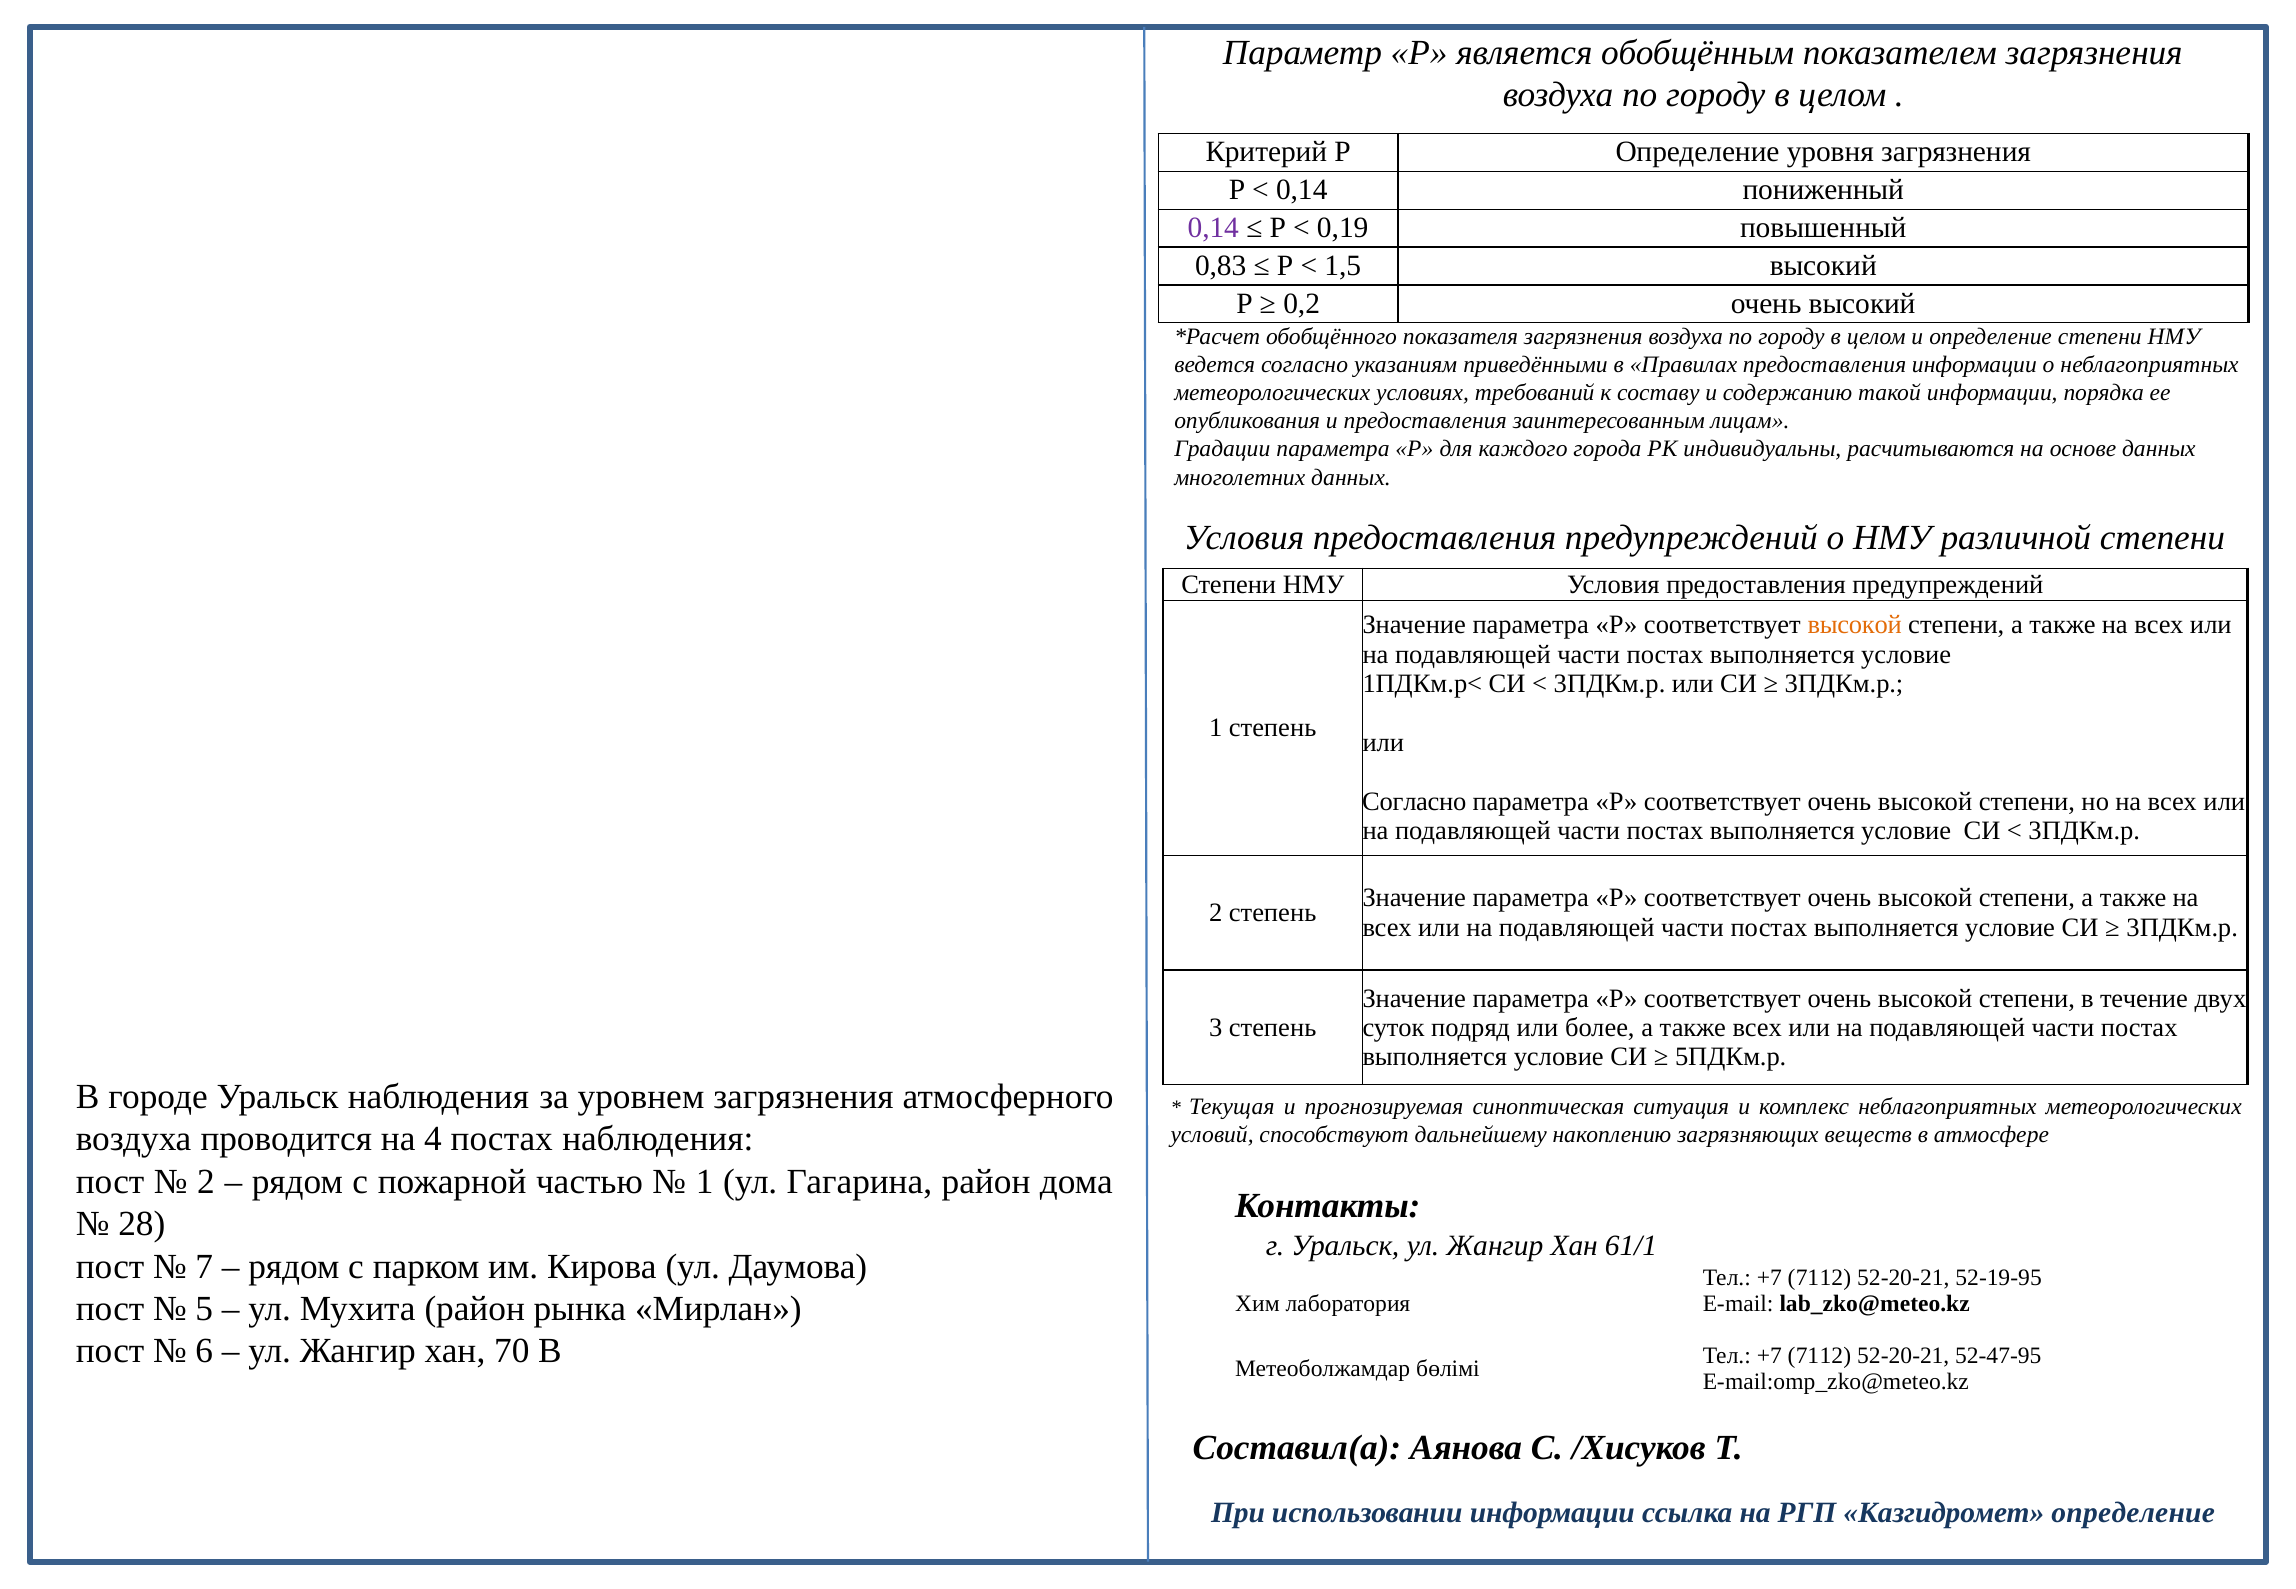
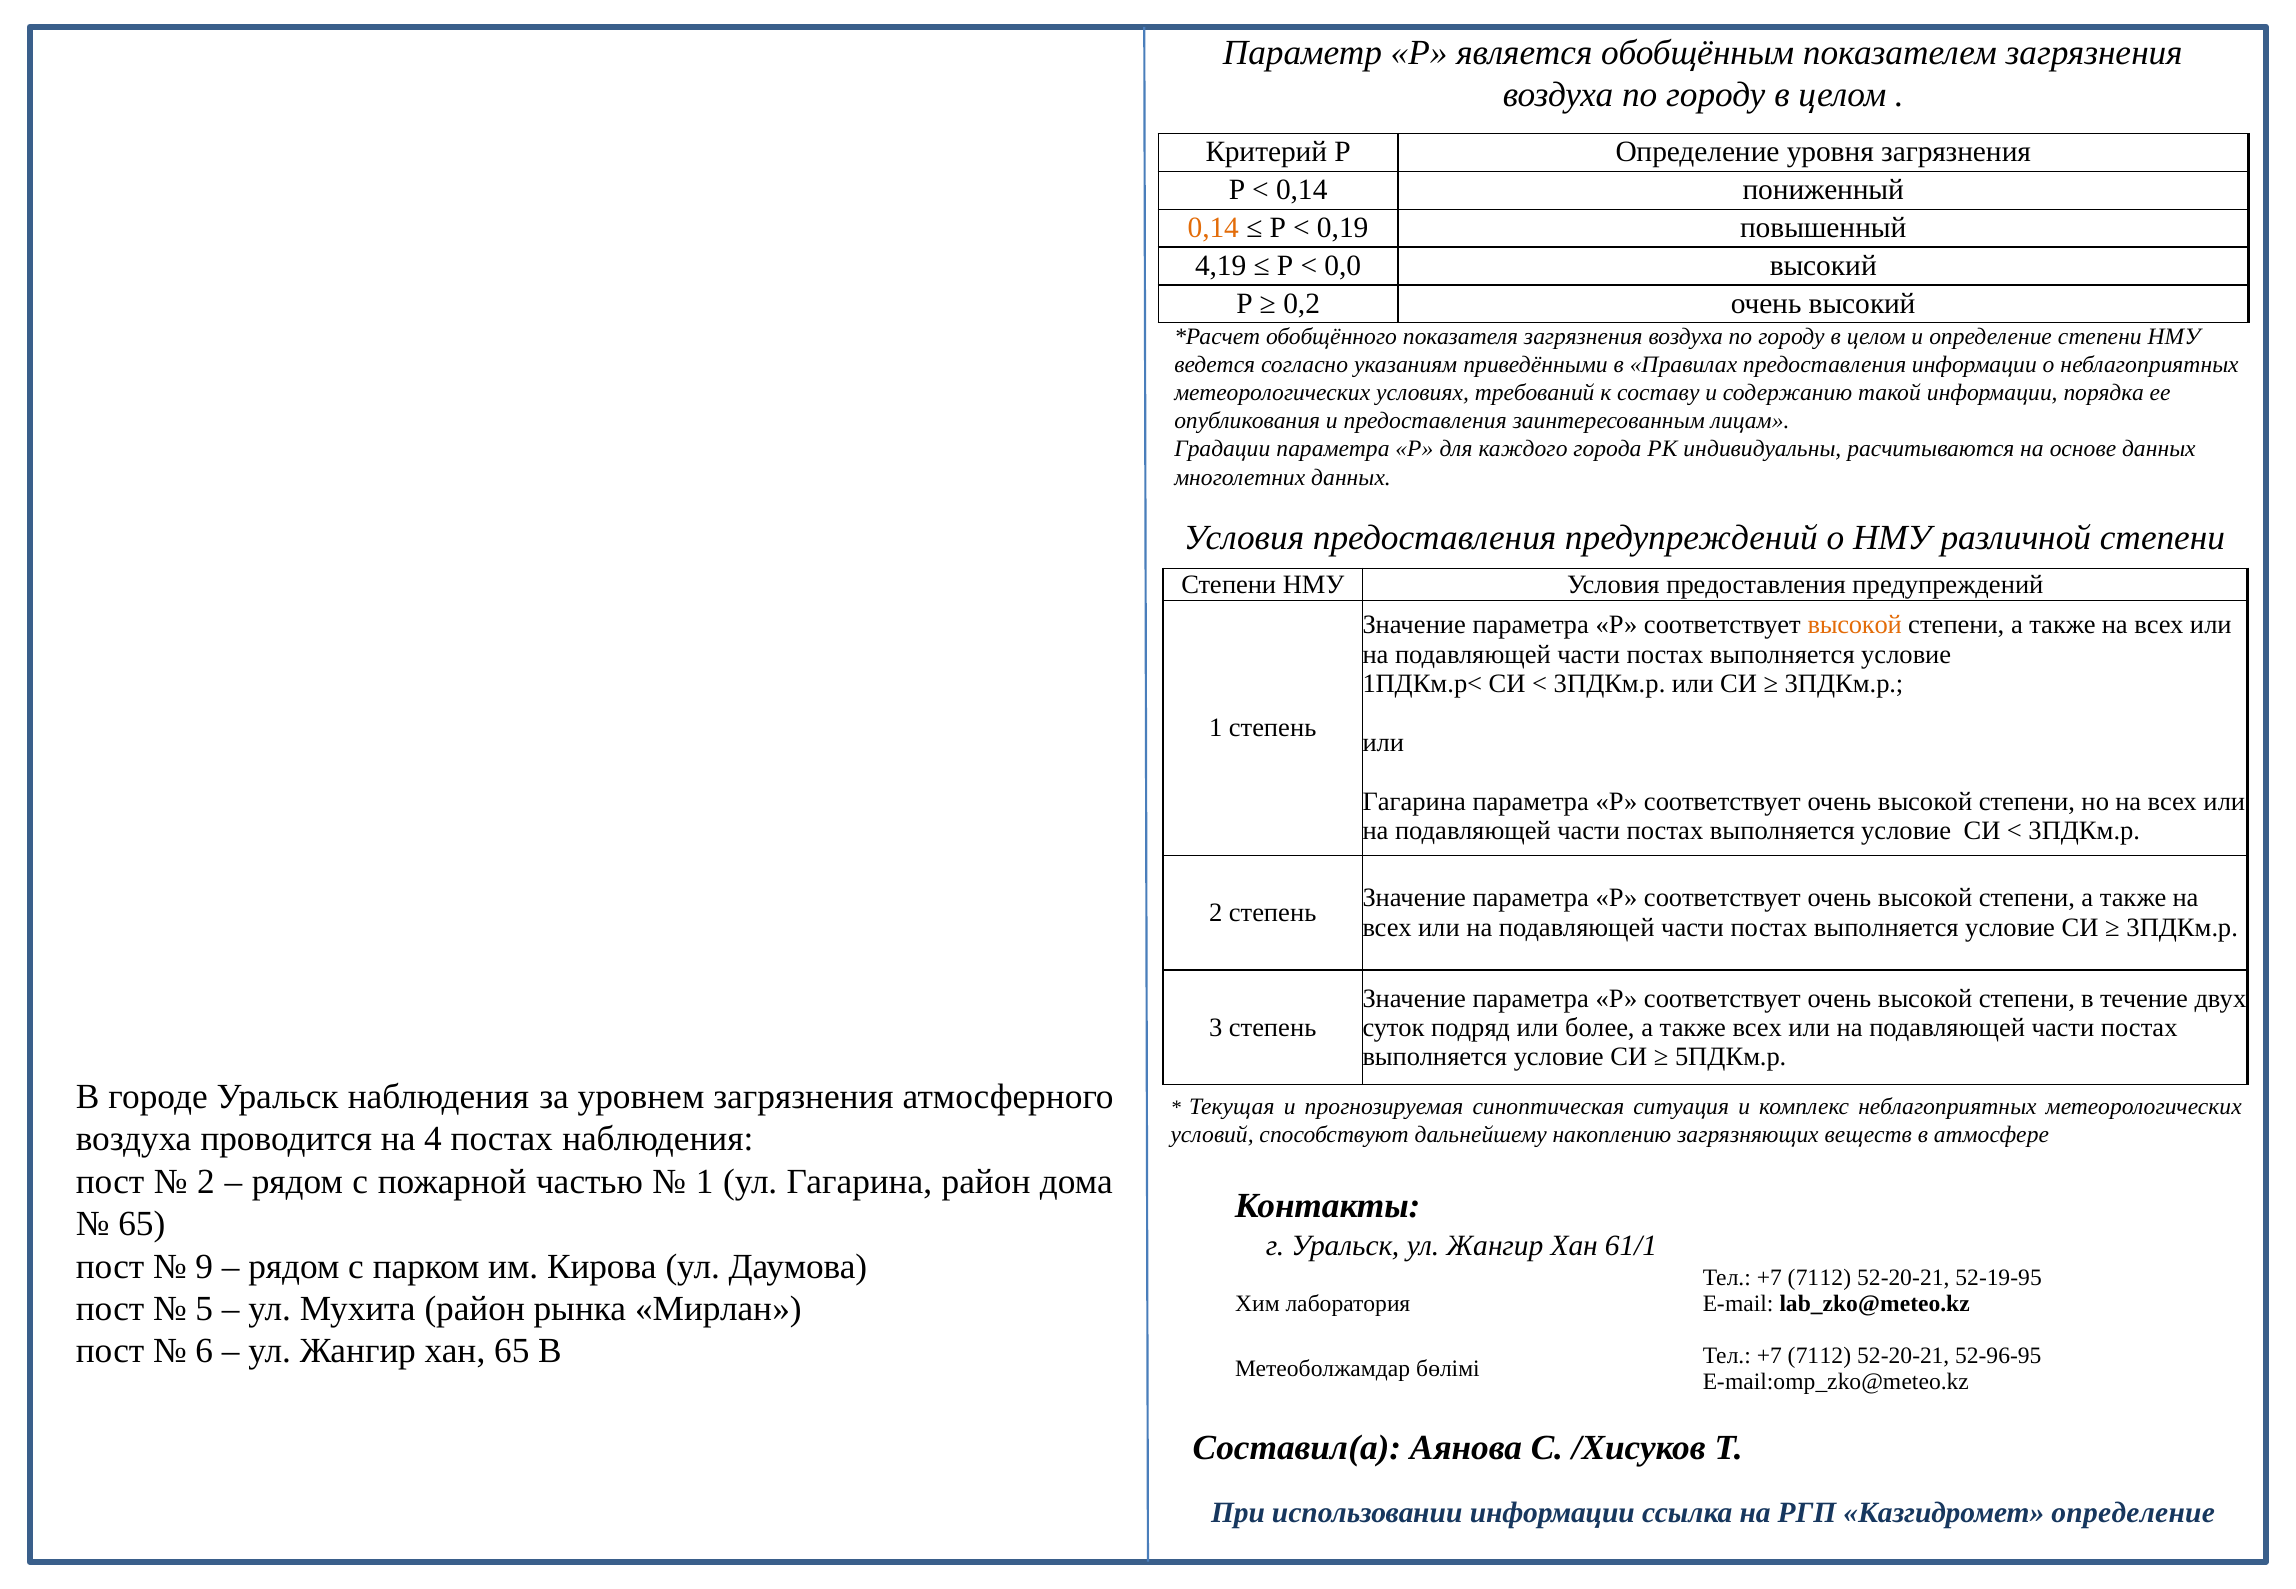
0,14 colour: purple -> orange (1213, 228)
0,83: 0,83 -> 4,19 (1221, 266)
1,5: 1,5 -> 0,0 (1343, 266)
Согласно: Согласно -> Гагарина (1414, 802)
28: 28 -> 65 (142, 1224)
7: 7 -> 9 (204, 1267)
хан 70: 70 -> 65 (512, 1352)
52-47-95: 52-47-95 -> 52-96-95 (1998, 1356)
